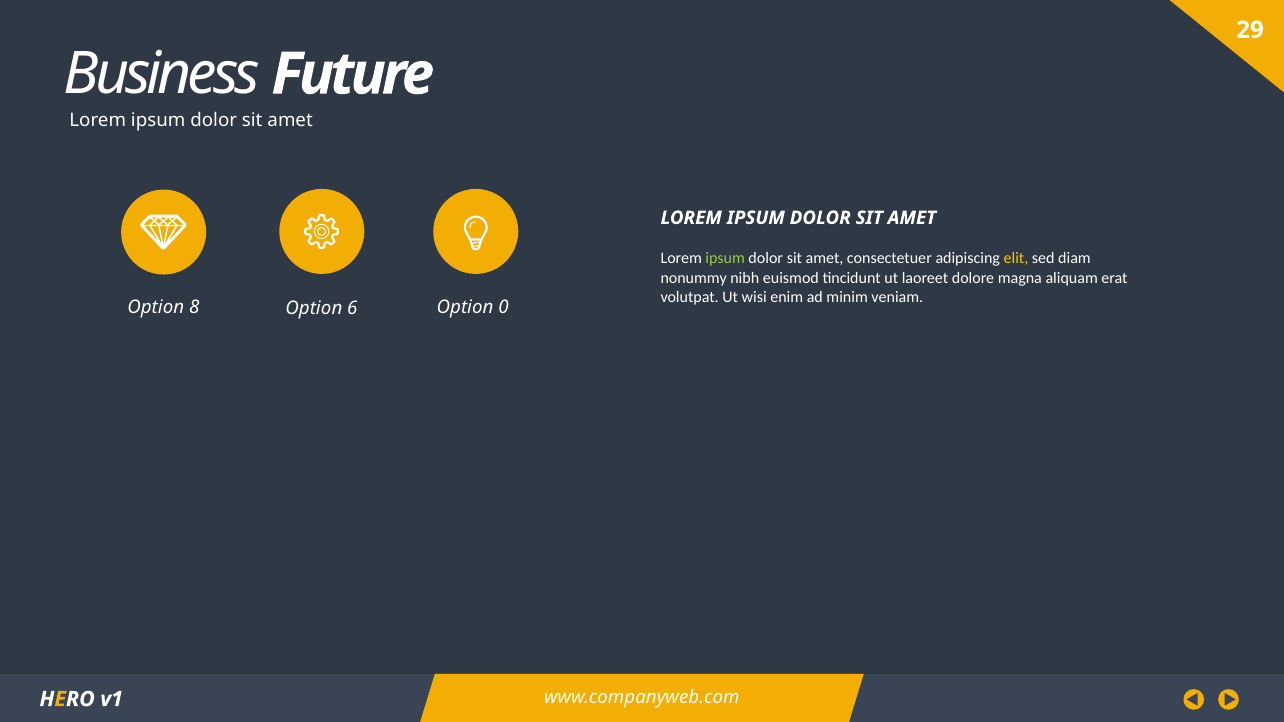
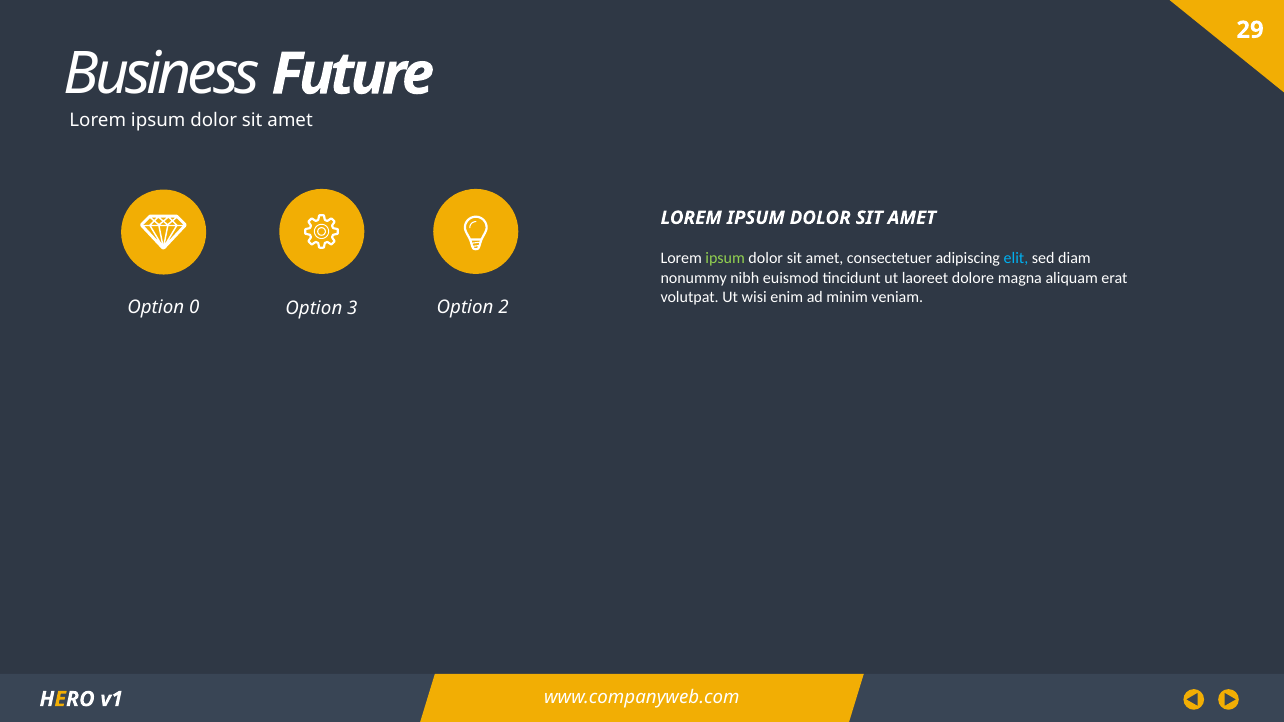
elit colour: yellow -> light blue (1016, 259)
8: 8 -> 0 (194, 307)
6: 6 -> 3 (352, 308)
0: 0 -> 2 (504, 307)
